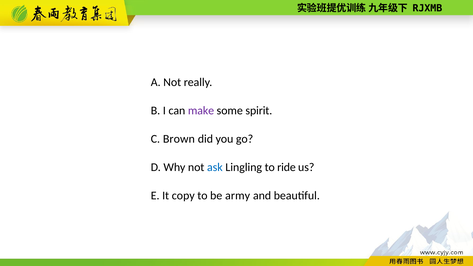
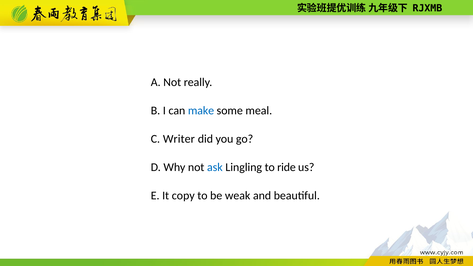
make colour: purple -> blue (201, 111)
spirit: spirit -> meal (259, 111)
Brown: Brown -> Writer (179, 139)
army: army -> weak (238, 196)
